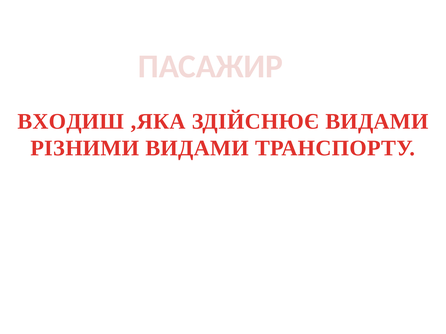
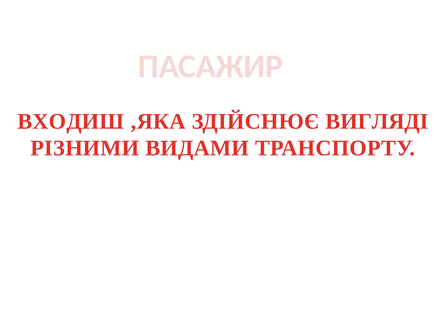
ЗДІЙСНЮЄ ВИДАМИ: ВИДАМИ -> ВИГЛЯДІ (377, 122)
